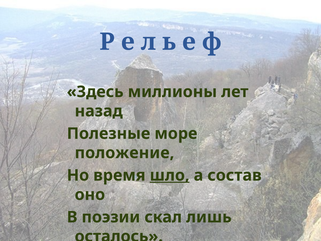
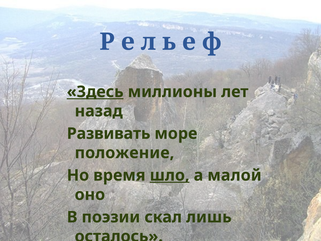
Здесь underline: none -> present (95, 92)
Полезные: Полезные -> Развивать (109, 133)
состав: состав -> малой (234, 175)
